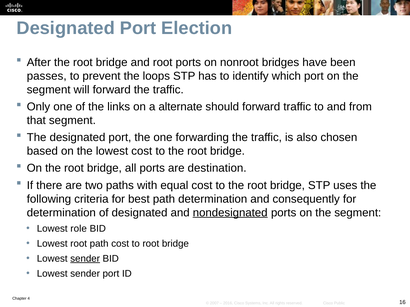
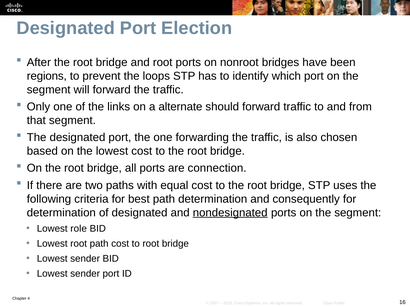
passes: passes -> regions (47, 76)
destination: destination -> connection (217, 169)
sender underline: present -> none (85, 259)
